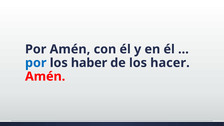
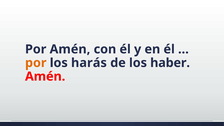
por colour: blue -> orange (36, 63)
haber: haber -> harás (89, 63)
hacer: hacer -> haber (170, 63)
